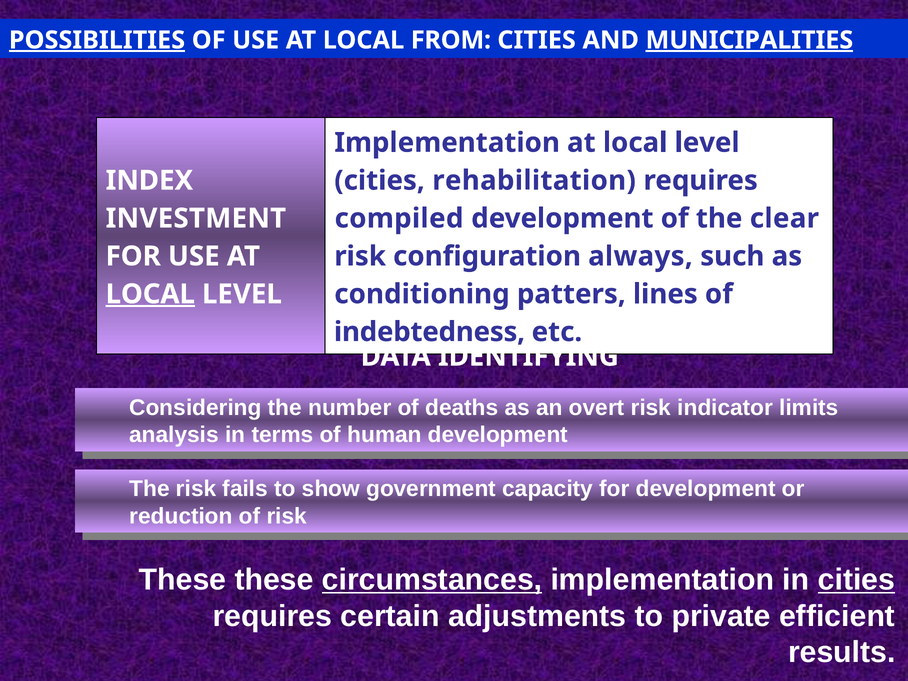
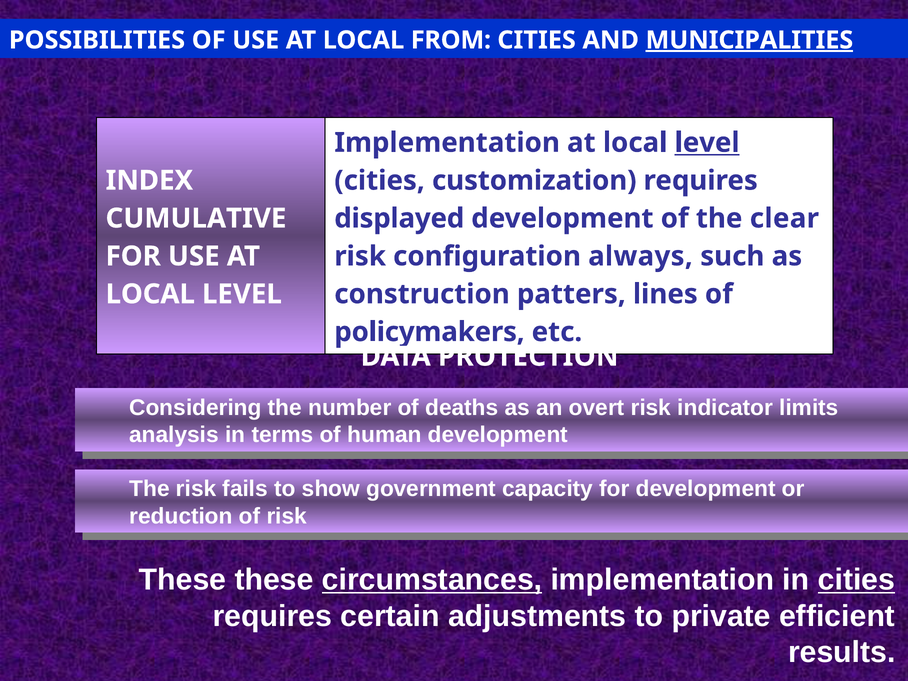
POSSIBILITIES underline: present -> none (97, 40)
level underline: none -> present (707, 143)
rehabilitation: rehabilitation -> customization (534, 181)
INVESTMENT: INVESTMENT -> CUMULATIVE (196, 218)
compiled: compiled -> displayed (399, 218)
LOCAL underline: present -> none (150, 294)
conditioning: conditioning -> construction (422, 294)
indebtedness: indebtedness -> policymakers (429, 332)
IDENTIFYING: IDENTIFYING -> PROTECTION (528, 356)
